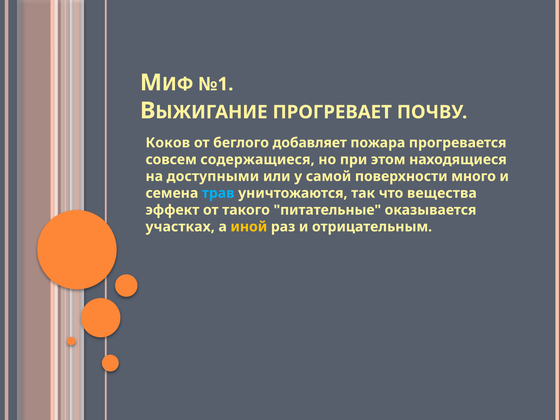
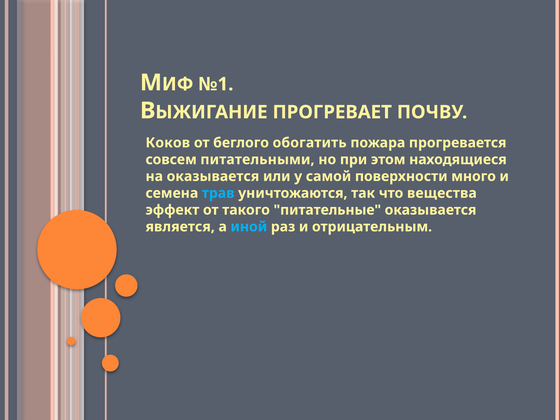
добавляет: добавляет -> обогатить (310, 143)
содержащиеся: содержащиеся -> питательными (257, 160)
на доступными: доступными -> оказывается (213, 176)
участках: участках -> является (180, 227)
иной colour: yellow -> light blue (249, 227)
